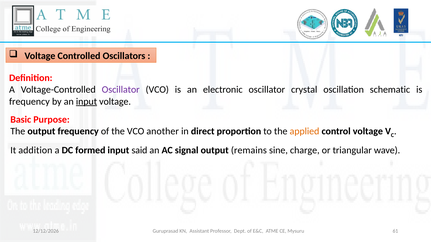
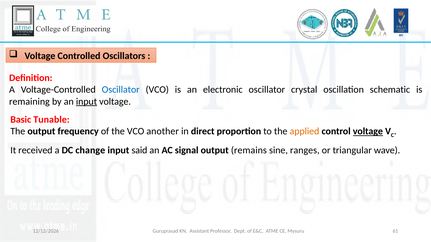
Oscillator colour: purple -> blue (121, 90)
frequency: frequency -> remaining (29, 102)
Purpose: Purpose -> Tunable (52, 120)
voltage underline: none -> present (368, 132)
addition: addition -> received (35, 150)
formed: formed -> change (90, 150)
charge: charge -> ranges (305, 150)
